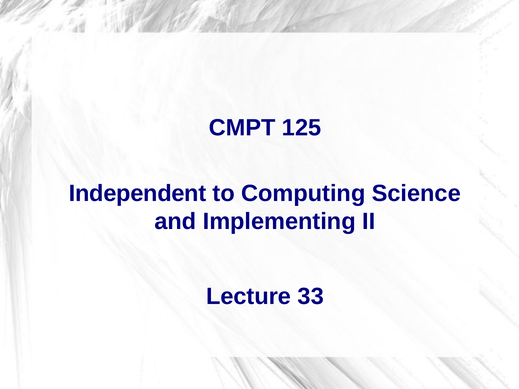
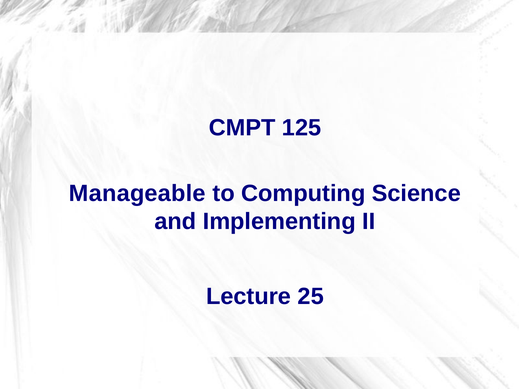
Independent: Independent -> Manageable (137, 193)
33: 33 -> 25 (311, 297)
